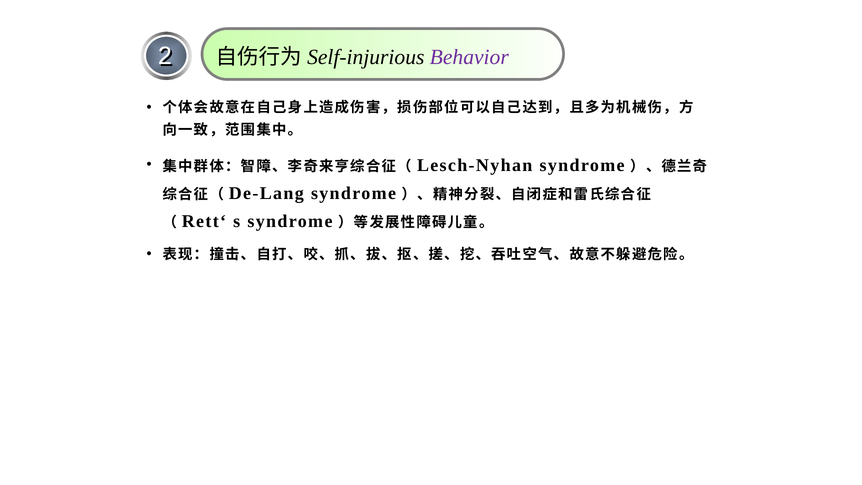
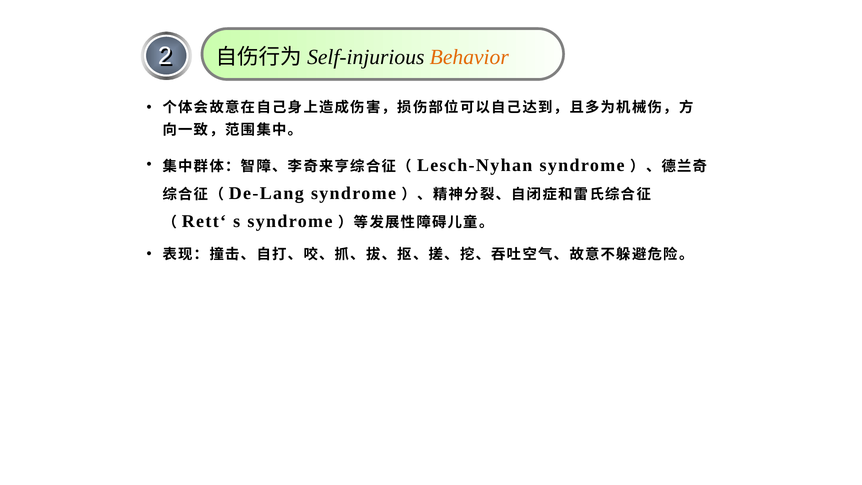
Behavior colour: purple -> orange (469, 57)
